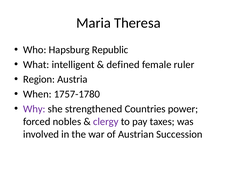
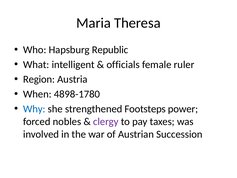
defined: defined -> officials (123, 64)
1757-1780: 1757-1780 -> 4898-1780 (77, 94)
Why colour: purple -> blue (34, 109)
Countries: Countries -> Footsteps (145, 109)
